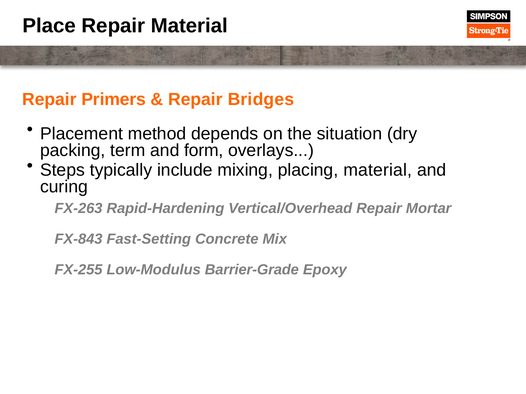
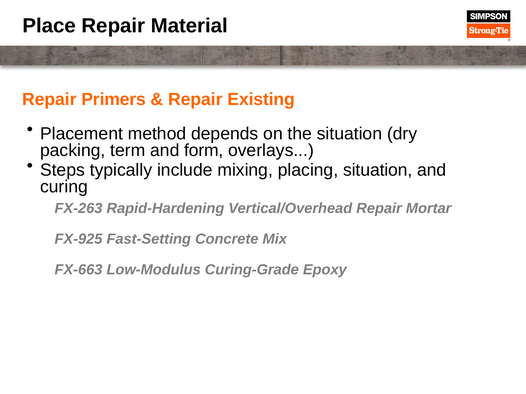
Bridges: Bridges -> Existing (261, 100)
placing material: material -> situation (378, 170)
FX-843: FX-843 -> FX-925 (78, 239)
FX-255: FX-255 -> FX-663 (78, 270)
Barrier-Grade: Barrier-Grade -> Curing-Grade (252, 270)
